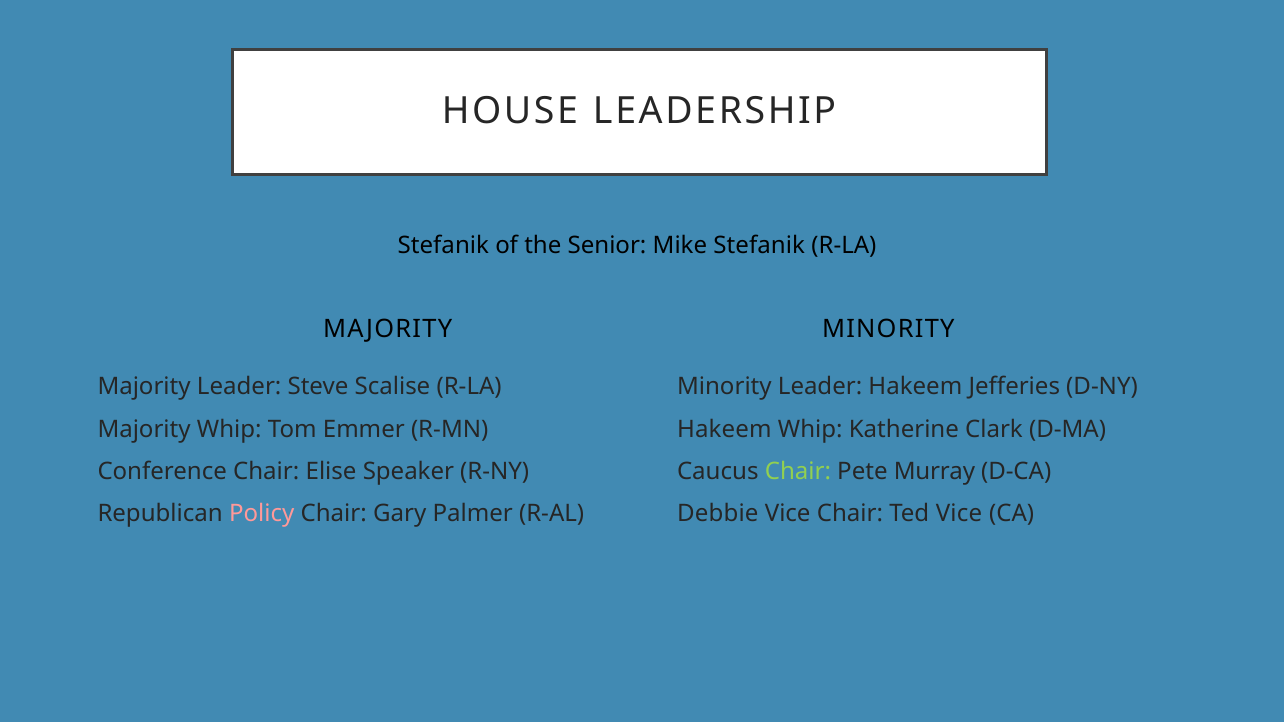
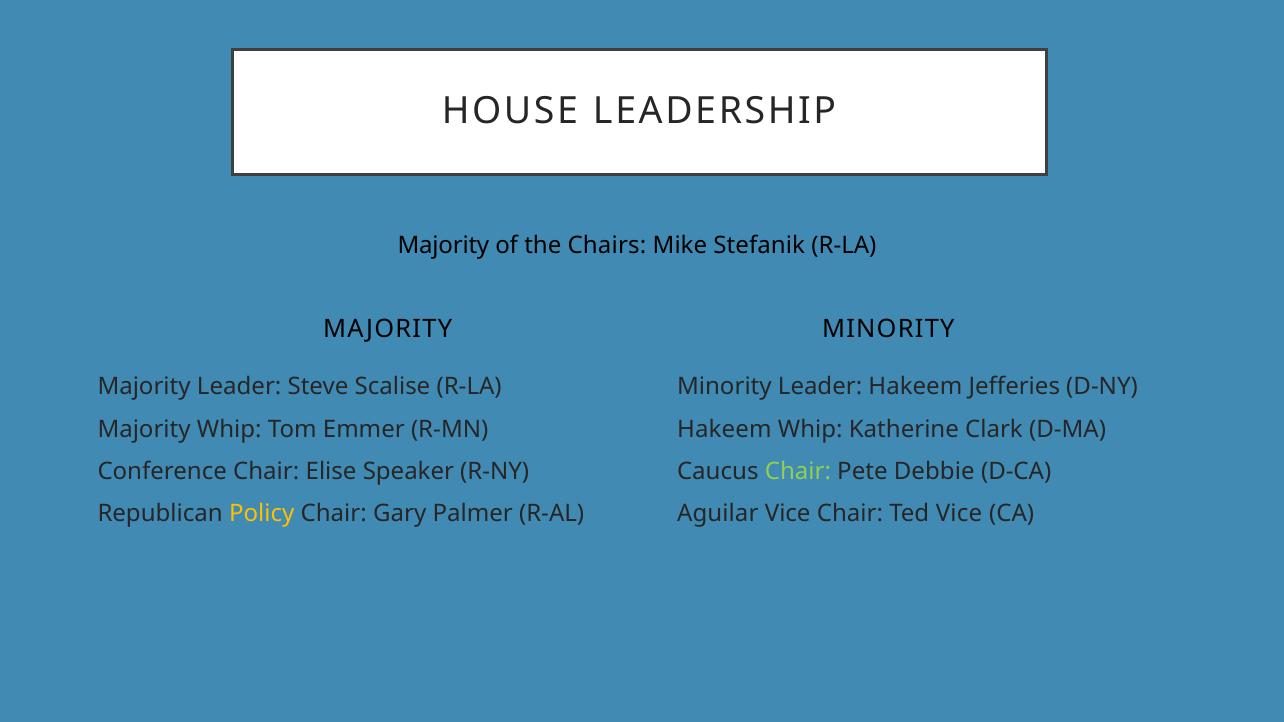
Stefanik: Stefanik -> Majority (443, 245)
Senior: Senior -> Chairs (607, 245)
Murray: Murray -> Debbie (934, 472)
Policy colour: pink -> yellow (262, 514)
Debbie: Debbie -> Aguilar (718, 514)
